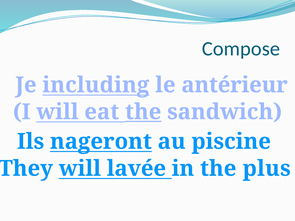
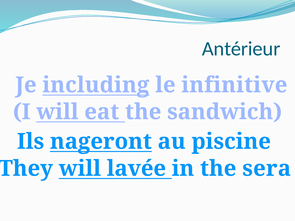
Compose: Compose -> Antérieur (241, 49)
antérieur: antérieur -> infinitive (234, 85)
the underline: present -> none (143, 112)
plus: plus -> sera (267, 169)
